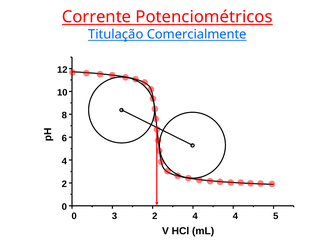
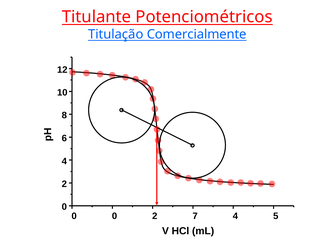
Corrente: Corrente -> Titulante (97, 17)
0 3: 3 -> 0 (114, 216)
4: 4 -> 7 (195, 216)
